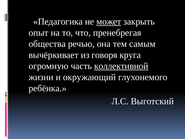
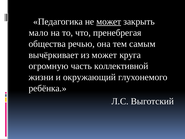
опыт: опыт -> мало (38, 33)
из говоря: говоря -> может (104, 55)
коллективной underline: present -> none (121, 66)
